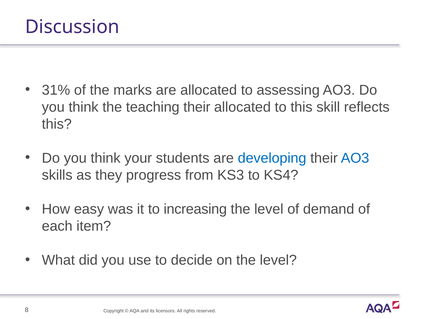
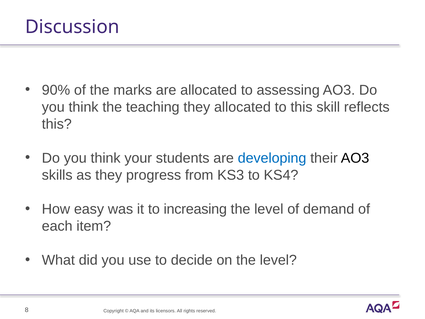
31%: 31% -> 90% (56, 90)
teaching their: their -> they (197, 107)
AO3 colour: blue -> black (355, 158)
